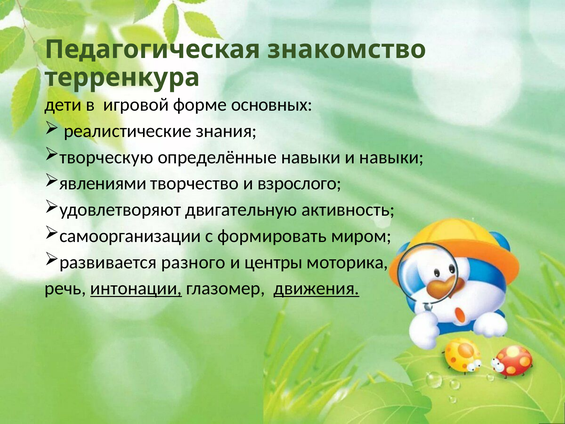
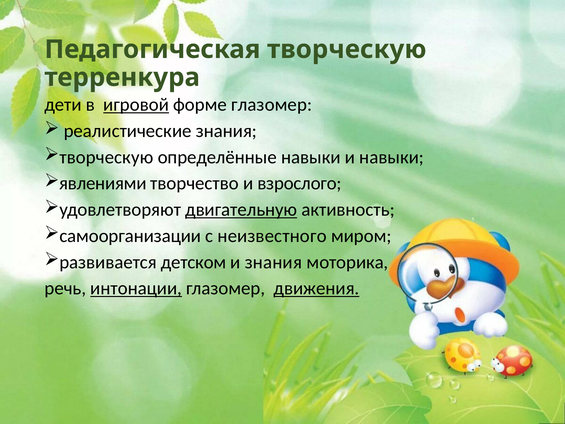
Педагогическая знакомство: знакомство -> творческую (347, 49)
игровой underline: none -> present (136, 105)
форме основных: основных -> глазомер (272, 105)
двигательную underline: none -> present (241, 210)
формировать: формировать -> неизвестного (272, 236)
разного: разного -> детском (194, 262)
и центры: центры -> знания (273, 262)
